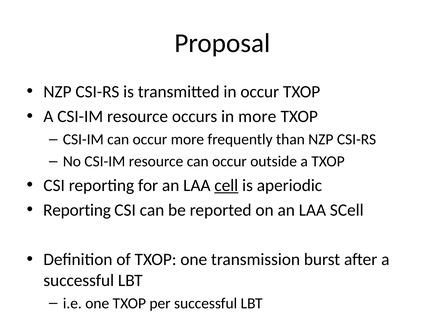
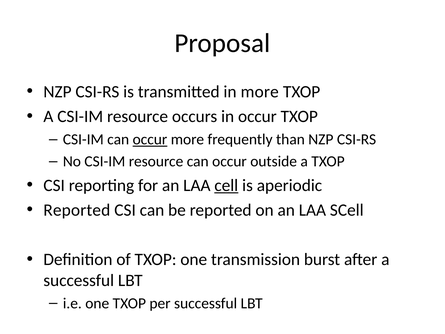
in occur: occur -> more (260, 92)
in more: more -> occur (257, 116)
occur underline: none -> present (150, 139)
Reporting: Reporting -> Reported (77, 210)
